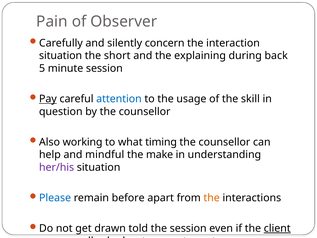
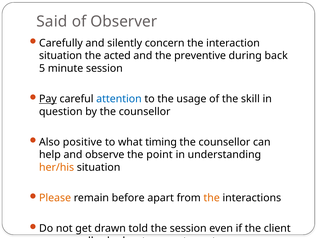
Pain: Pain -> Said (52, 21)
short: short -> acted (117, 56)
explaining: explaining -> preventive (200, 56)
working: working -> positive (82, 142)
mindful: mindful -> observe (105, 155)
make: make -> point (159, 155)
her/his colour: purple -> orange (57, 167)
Please colour: blue -> orange (55, 198)
client underline: present -> none (277, 228)
